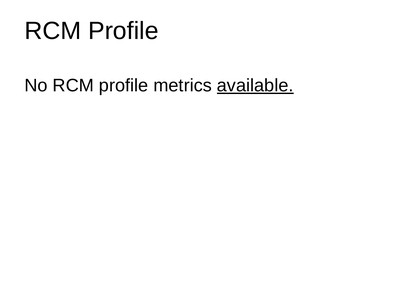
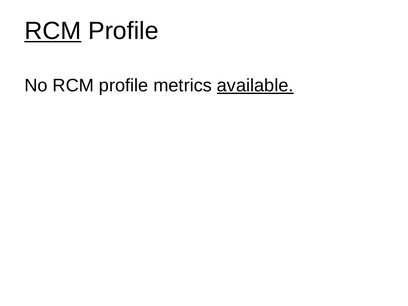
RCM underline: none -> present (53, 31)
